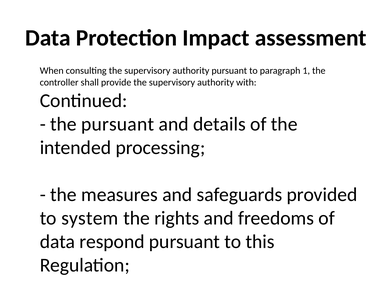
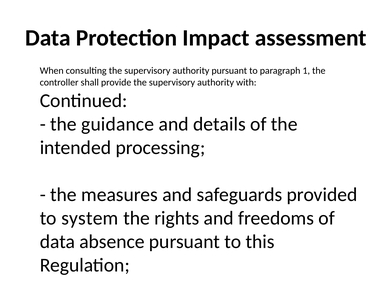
the pursuant: pursuant -> guidance (118, 124)
respond: respond -> absence (112, 242)
